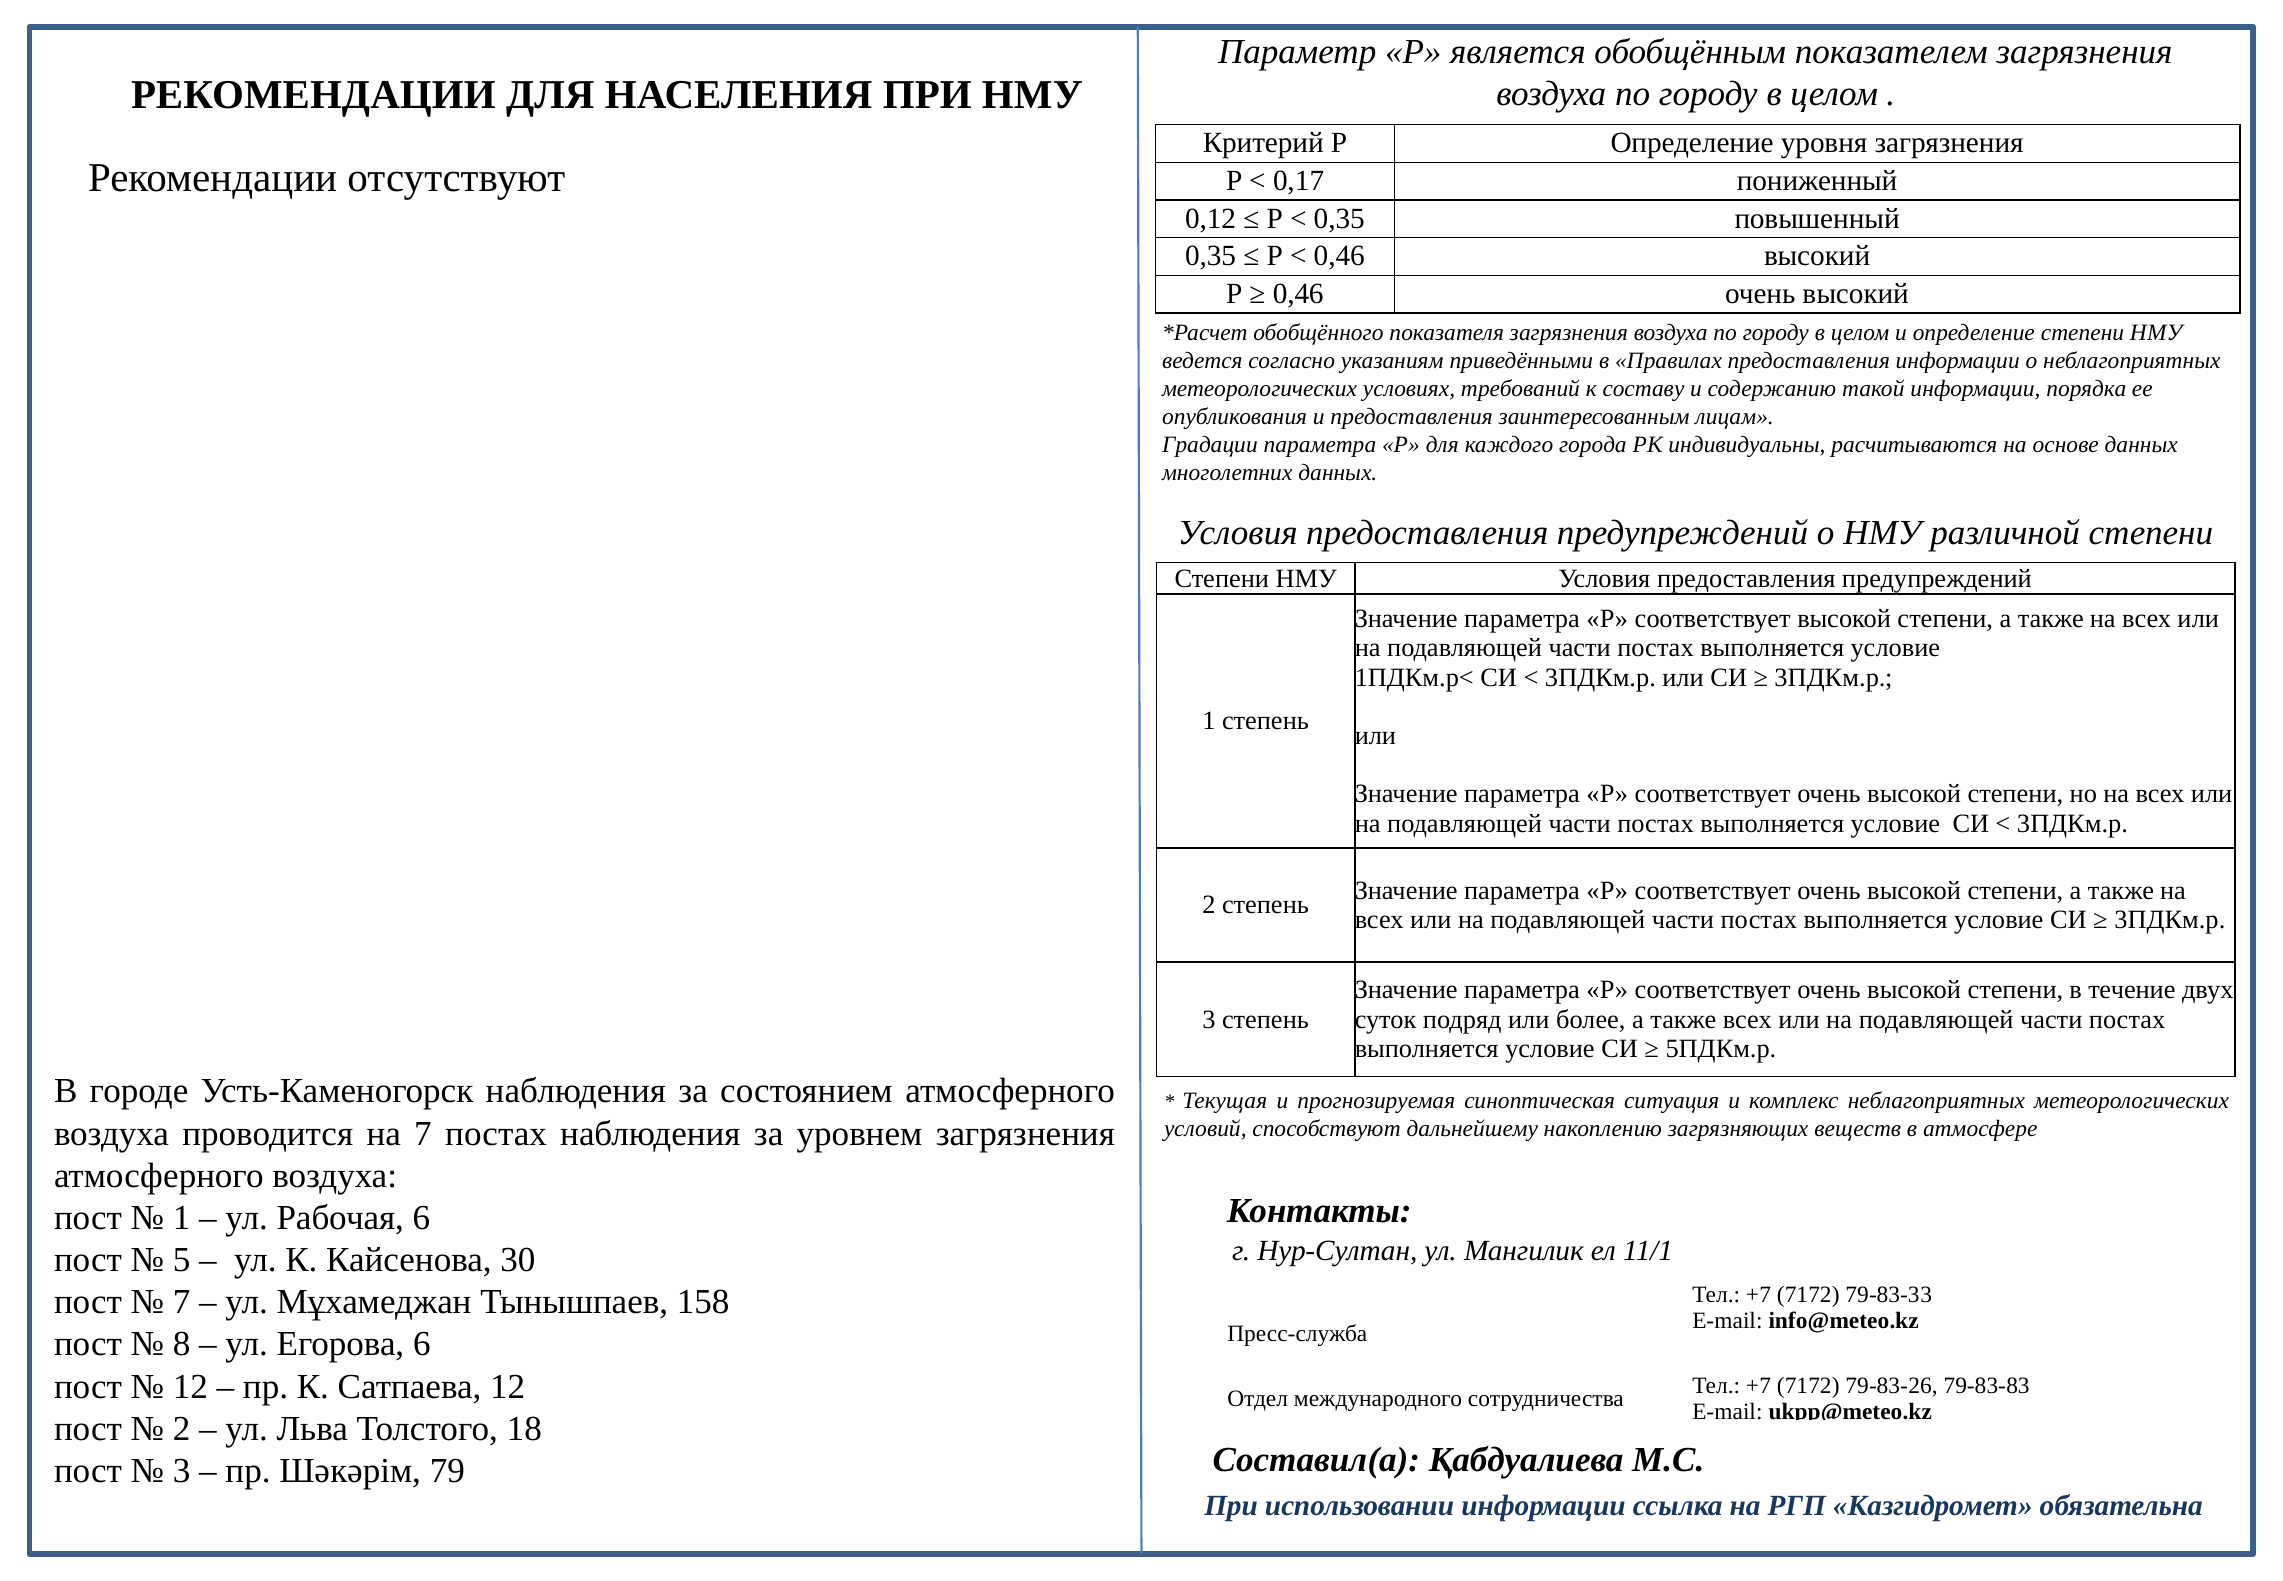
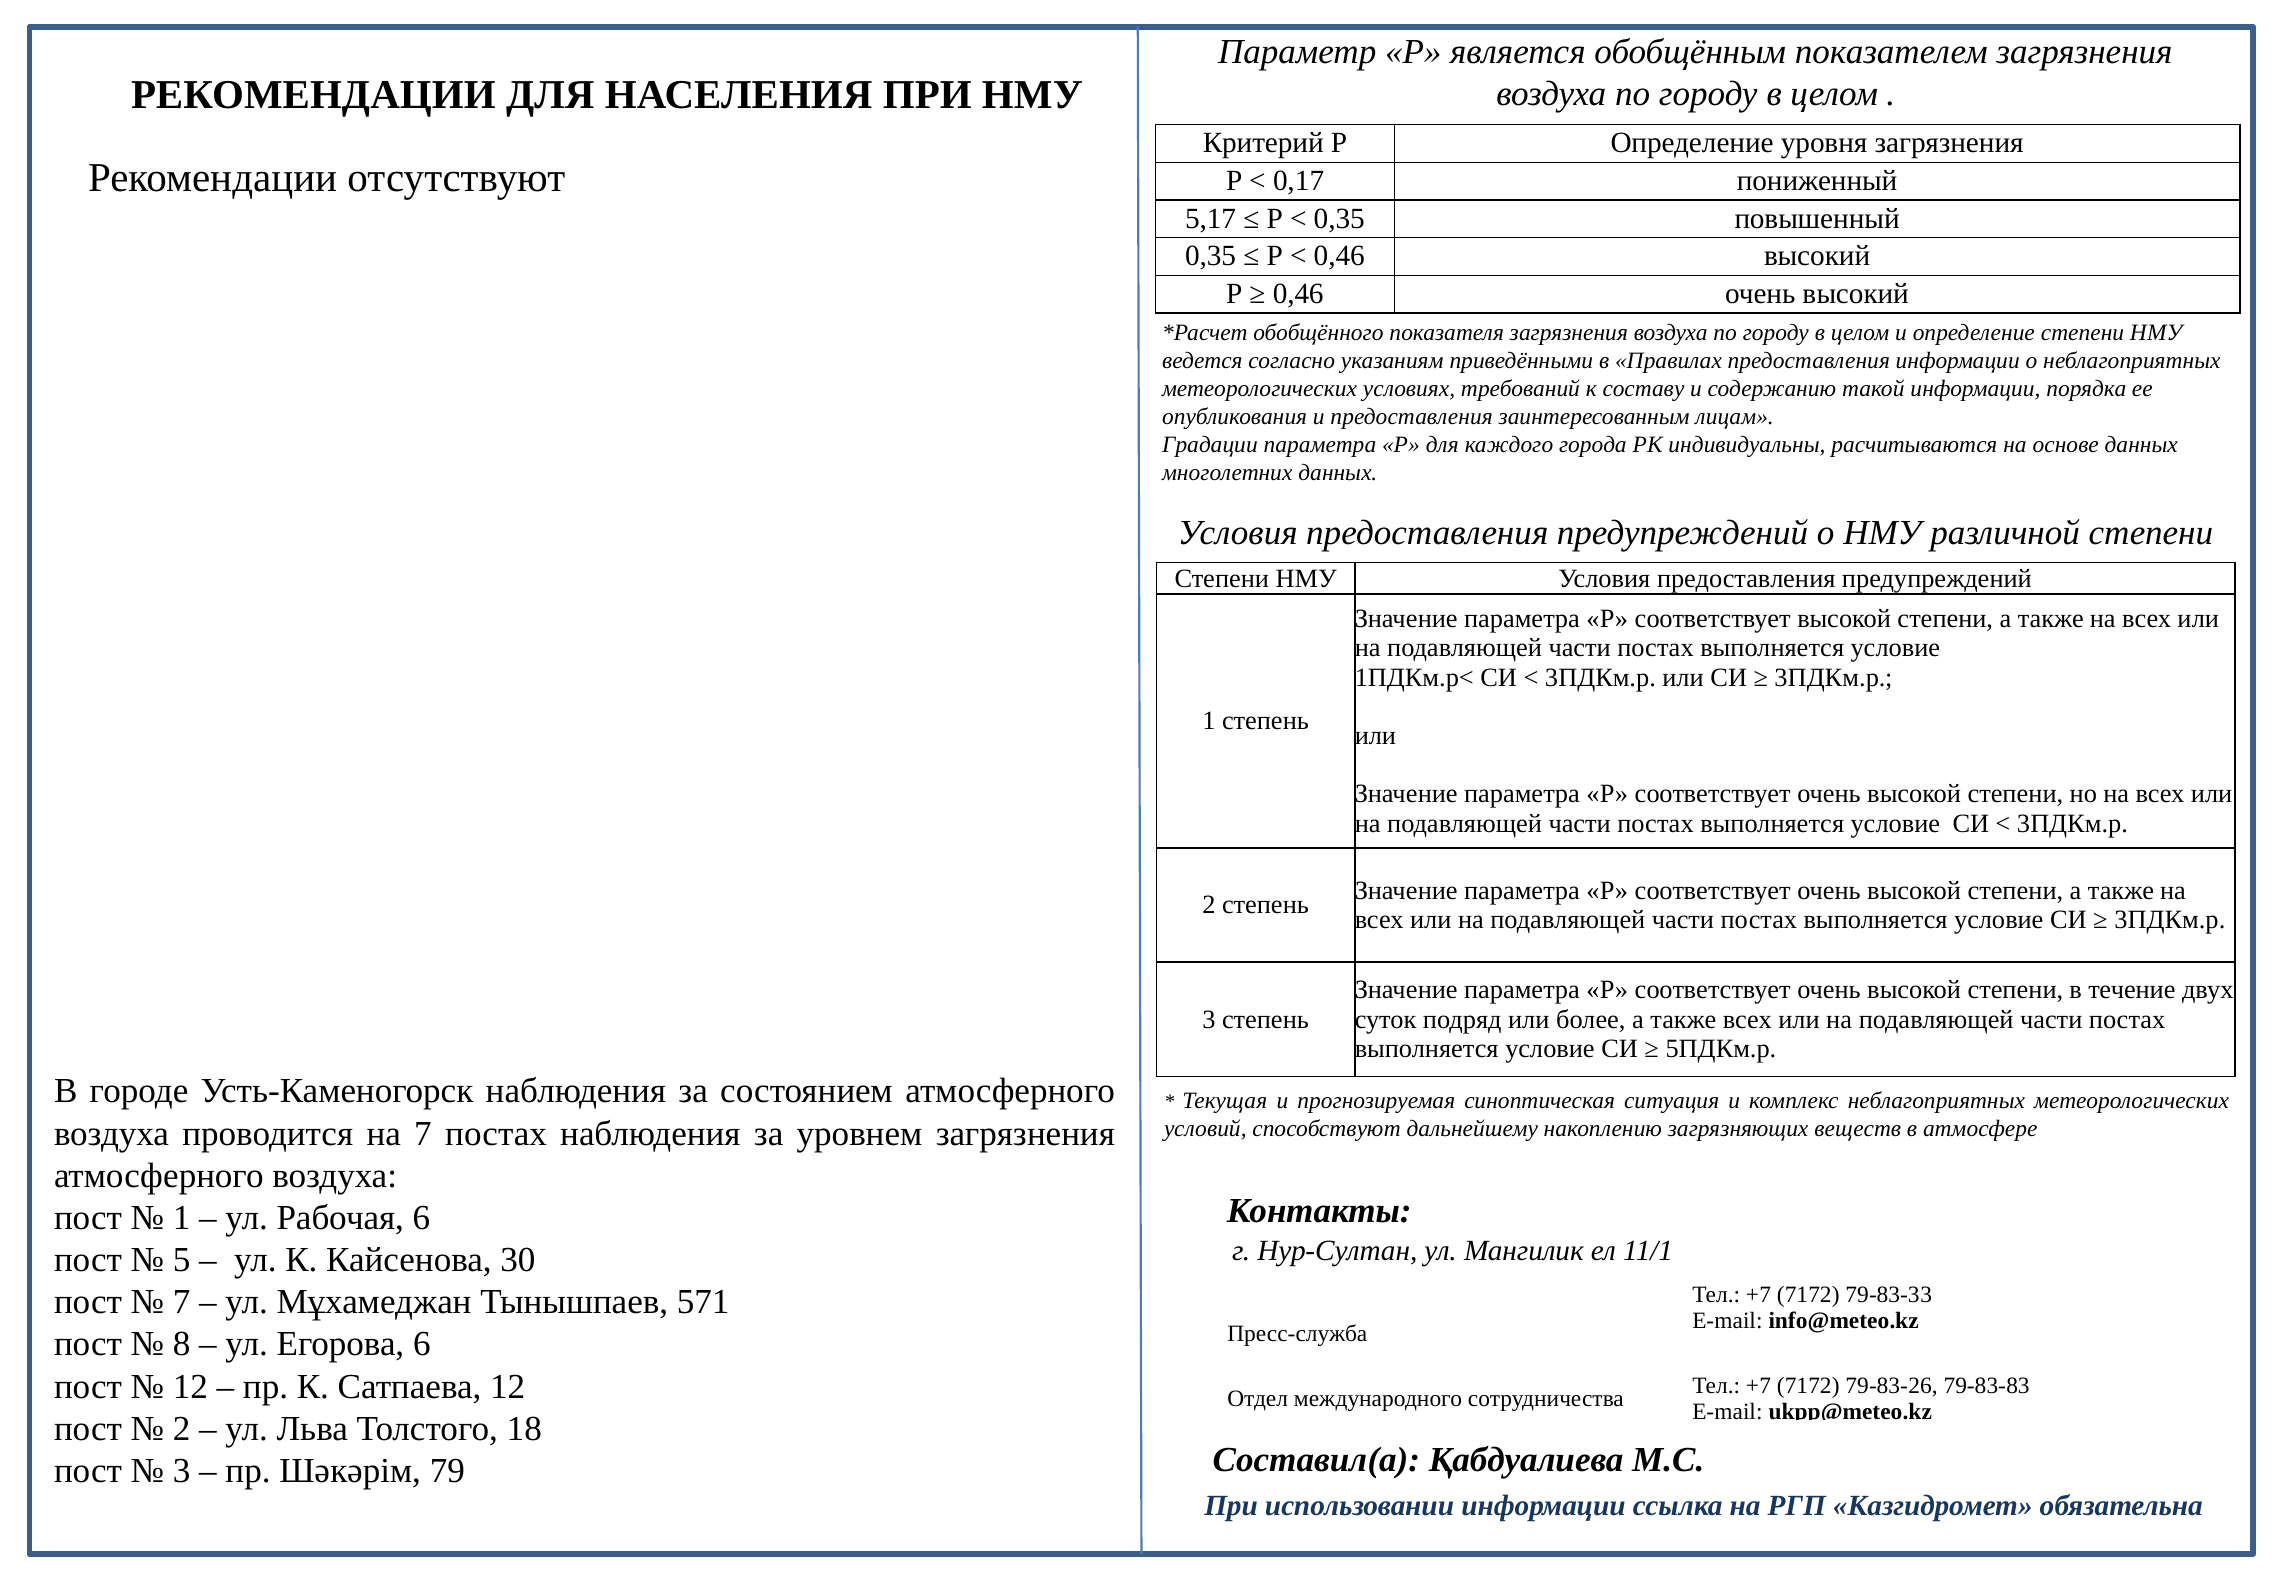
0,12: 0,12 -> 5,17 (1211, 218)
158: 158 -> 571 (703, 1302)
